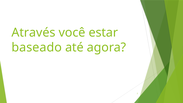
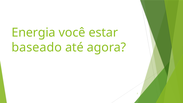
Através: Através -> Energia (34, 32)
